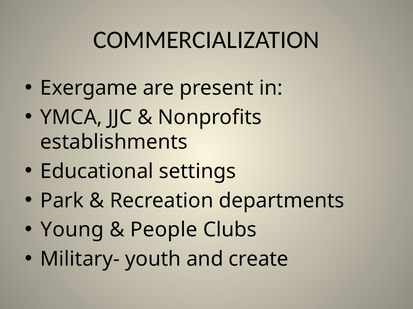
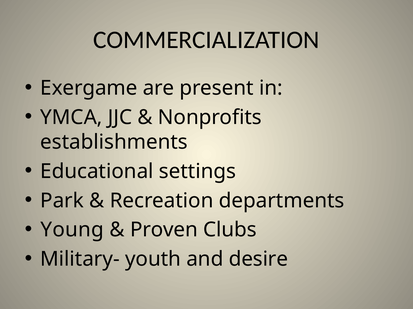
People: People -> Proven (164, 230)
create: create -> desire (258, 260)
